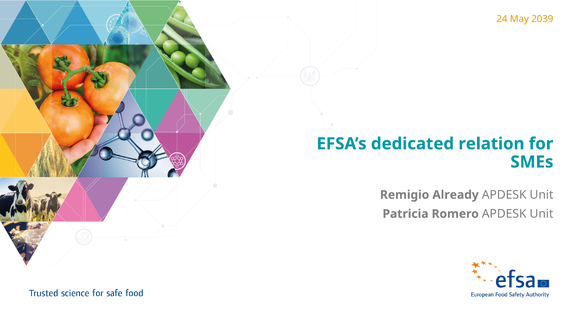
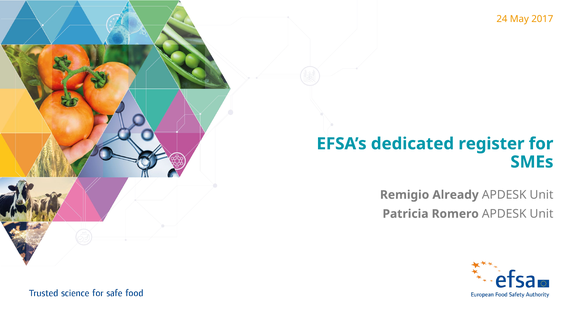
2039: 2039 -> 2017 (542, 19)
relation: relation -> register (491, 144)
